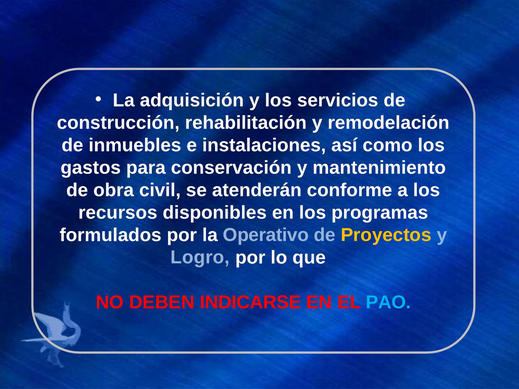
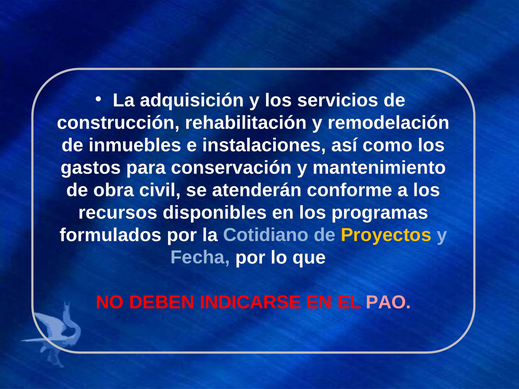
Operativo: Operativo -> Cotidiano (266, 235)
Logro: Logro -> Fecha (200, 258)
PAO colour: light blue -> pink (388, 303)
